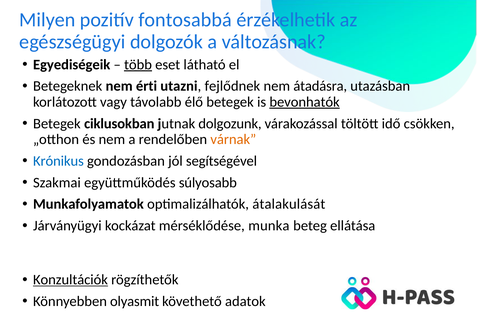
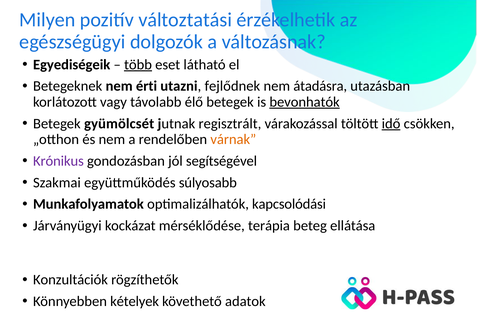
fontosabbá: fontosabbá -> változtatási (185, 20)
ciklusokban: ciklusokban -> gyümölcsét (119, 124)
dolgozunk: dolgozunk -> regisztrált (230, 124)
idő underline: none -> present (391, 124)
Krónikus colour: blue -> purple (58, 161)
átalakulását: átalakulását -> kapcsolódási (289, 204)
munka: munka -> terápia (269, 226)
Konzultációk underline: present -> none (70, 280)
olyasmit: olyasmit -> kételyek (135, 301)
